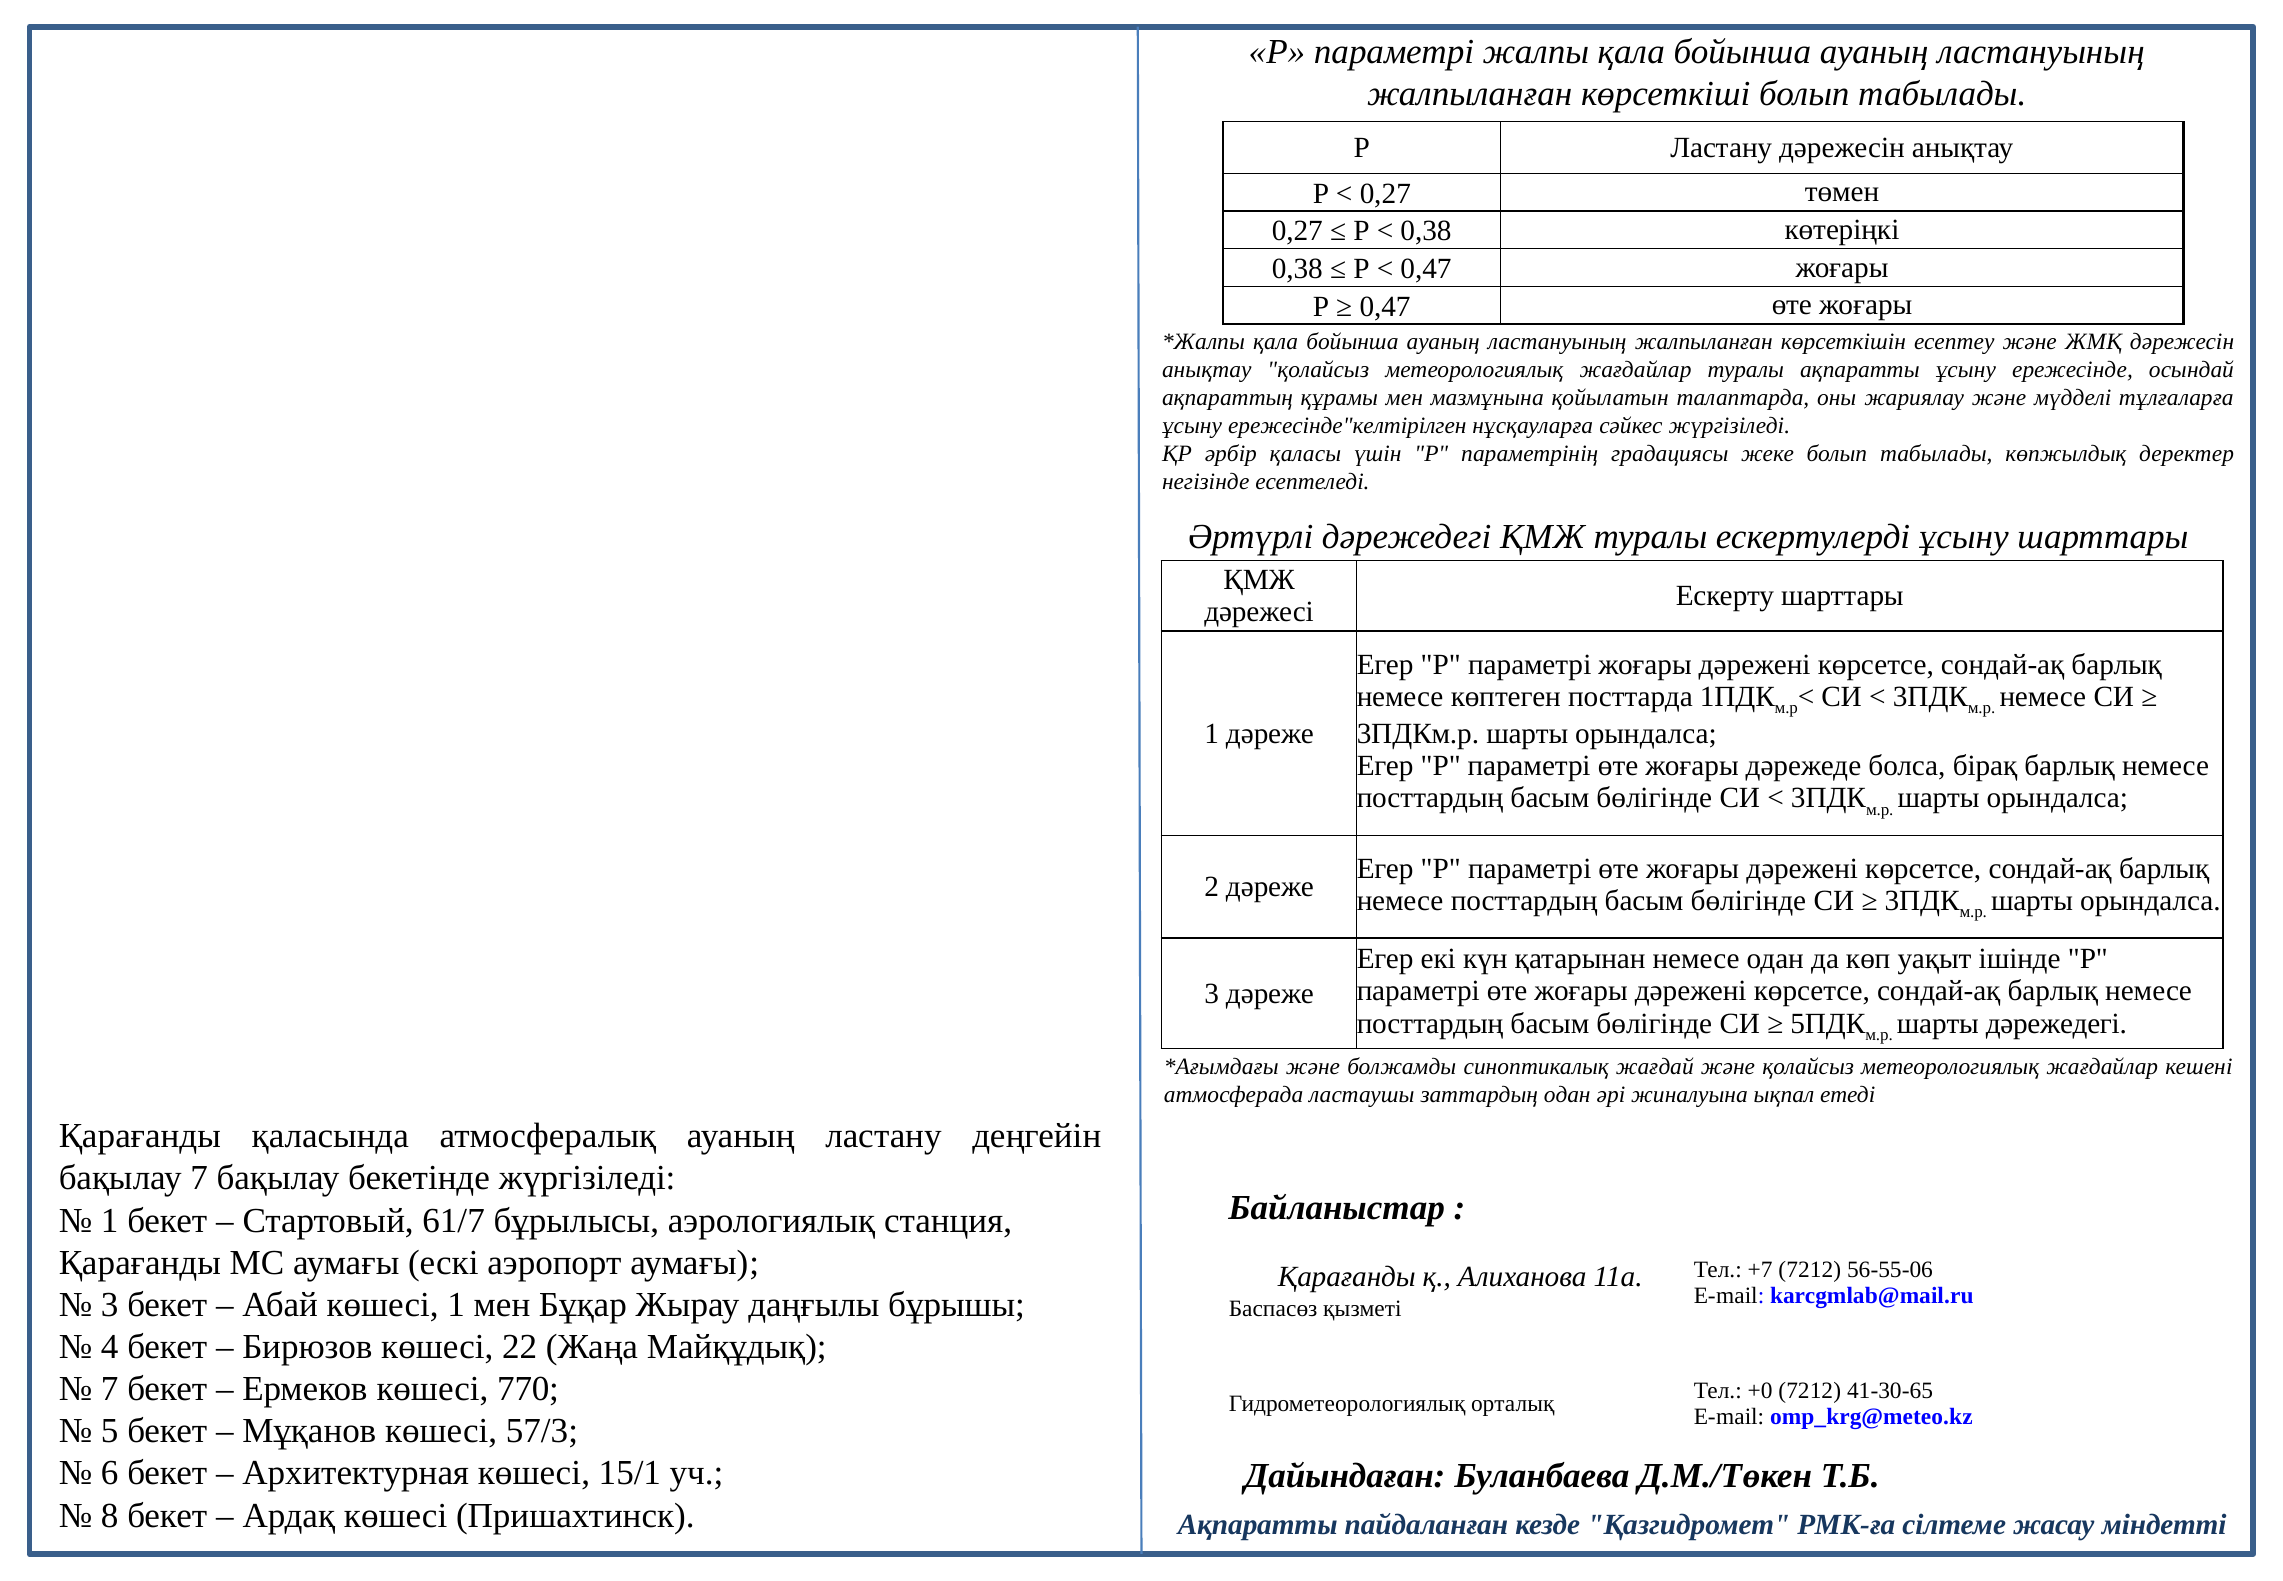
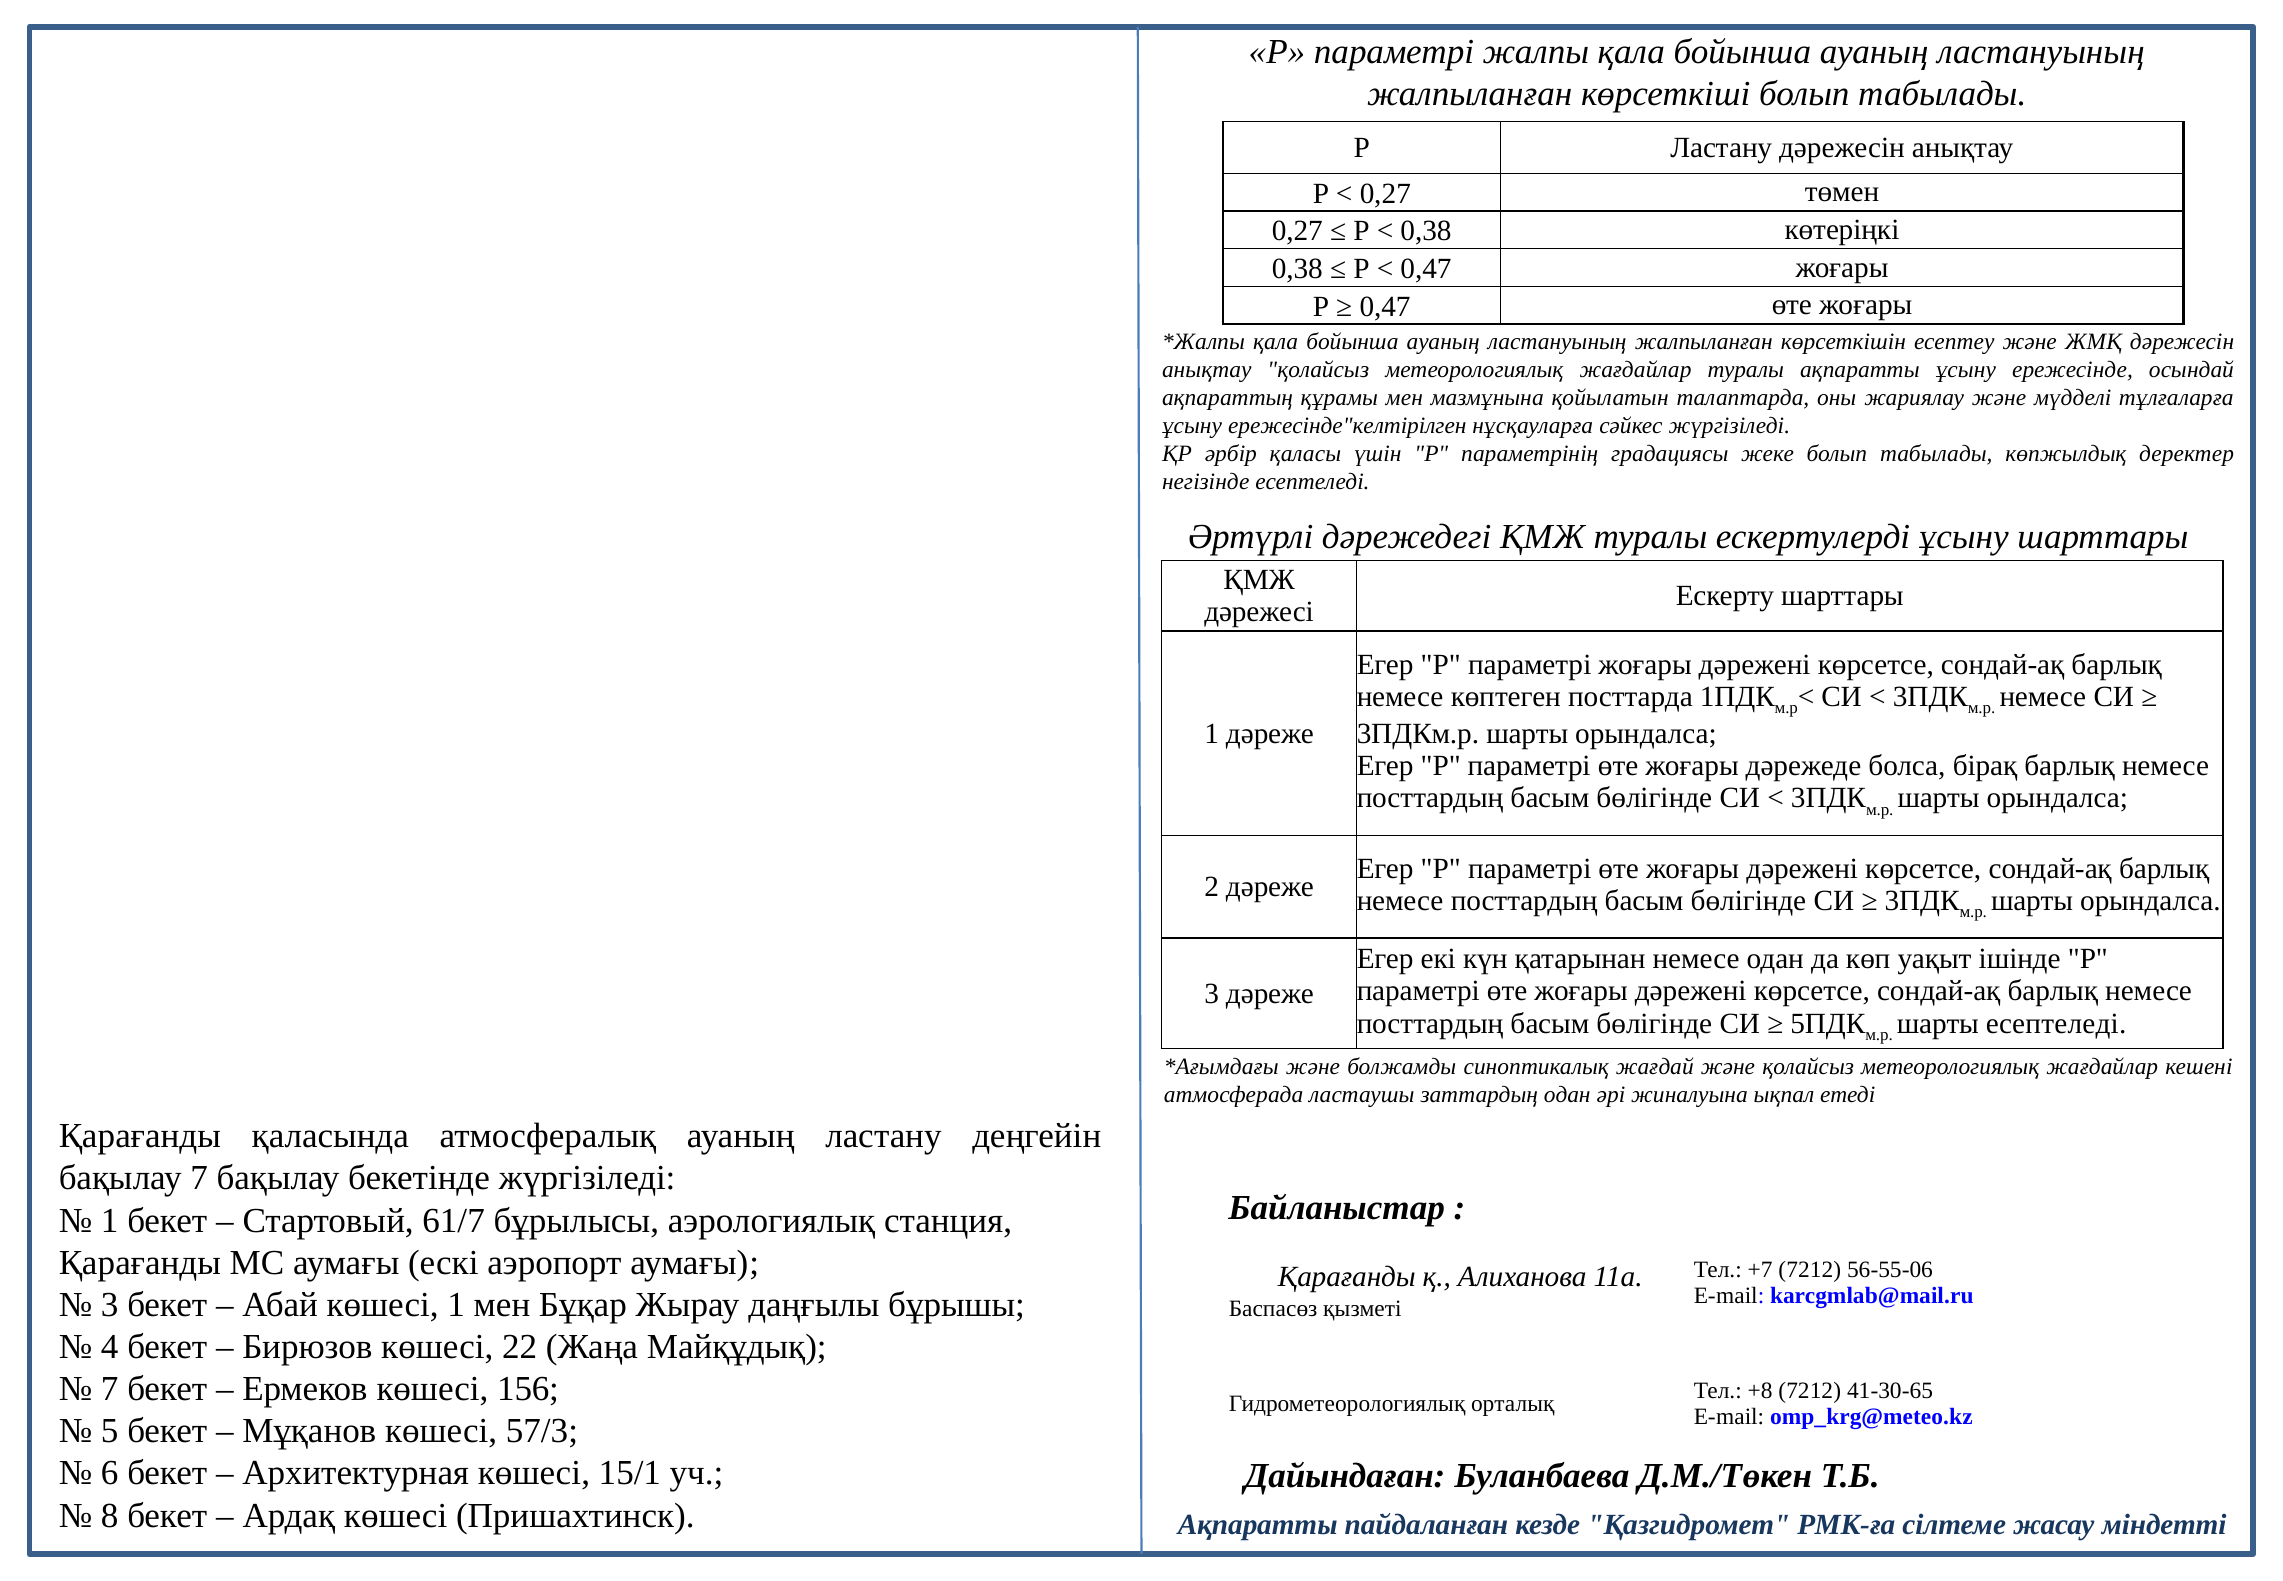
шарты дәрежедегі: дәрежедегі -> есептеледі (2056, 1023)
770: 770 -> 156 (528, 1389)
+0: +0 -> +8 (1760, 1391)
